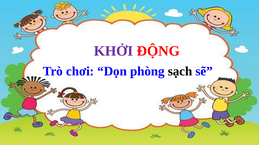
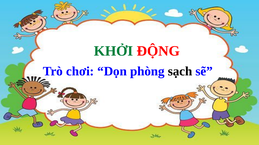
KHỞI colour: purple -> green (114, 51)
